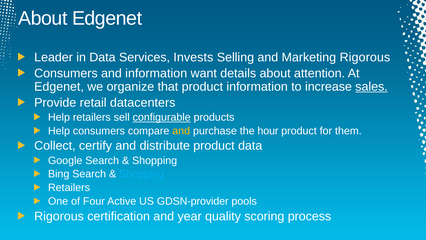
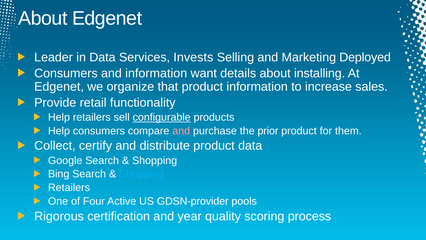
Marketing Rigorous: Rigorous -> Deployed (365, 57)
attention: attention -> installing (320, 73)
sales underline: present -> none (372, 87)
datacenters: datacenters -> functionality (143, 103)
and colour: yellow -> pink (181, 131)
hour: hour -> prior (268, 131)
